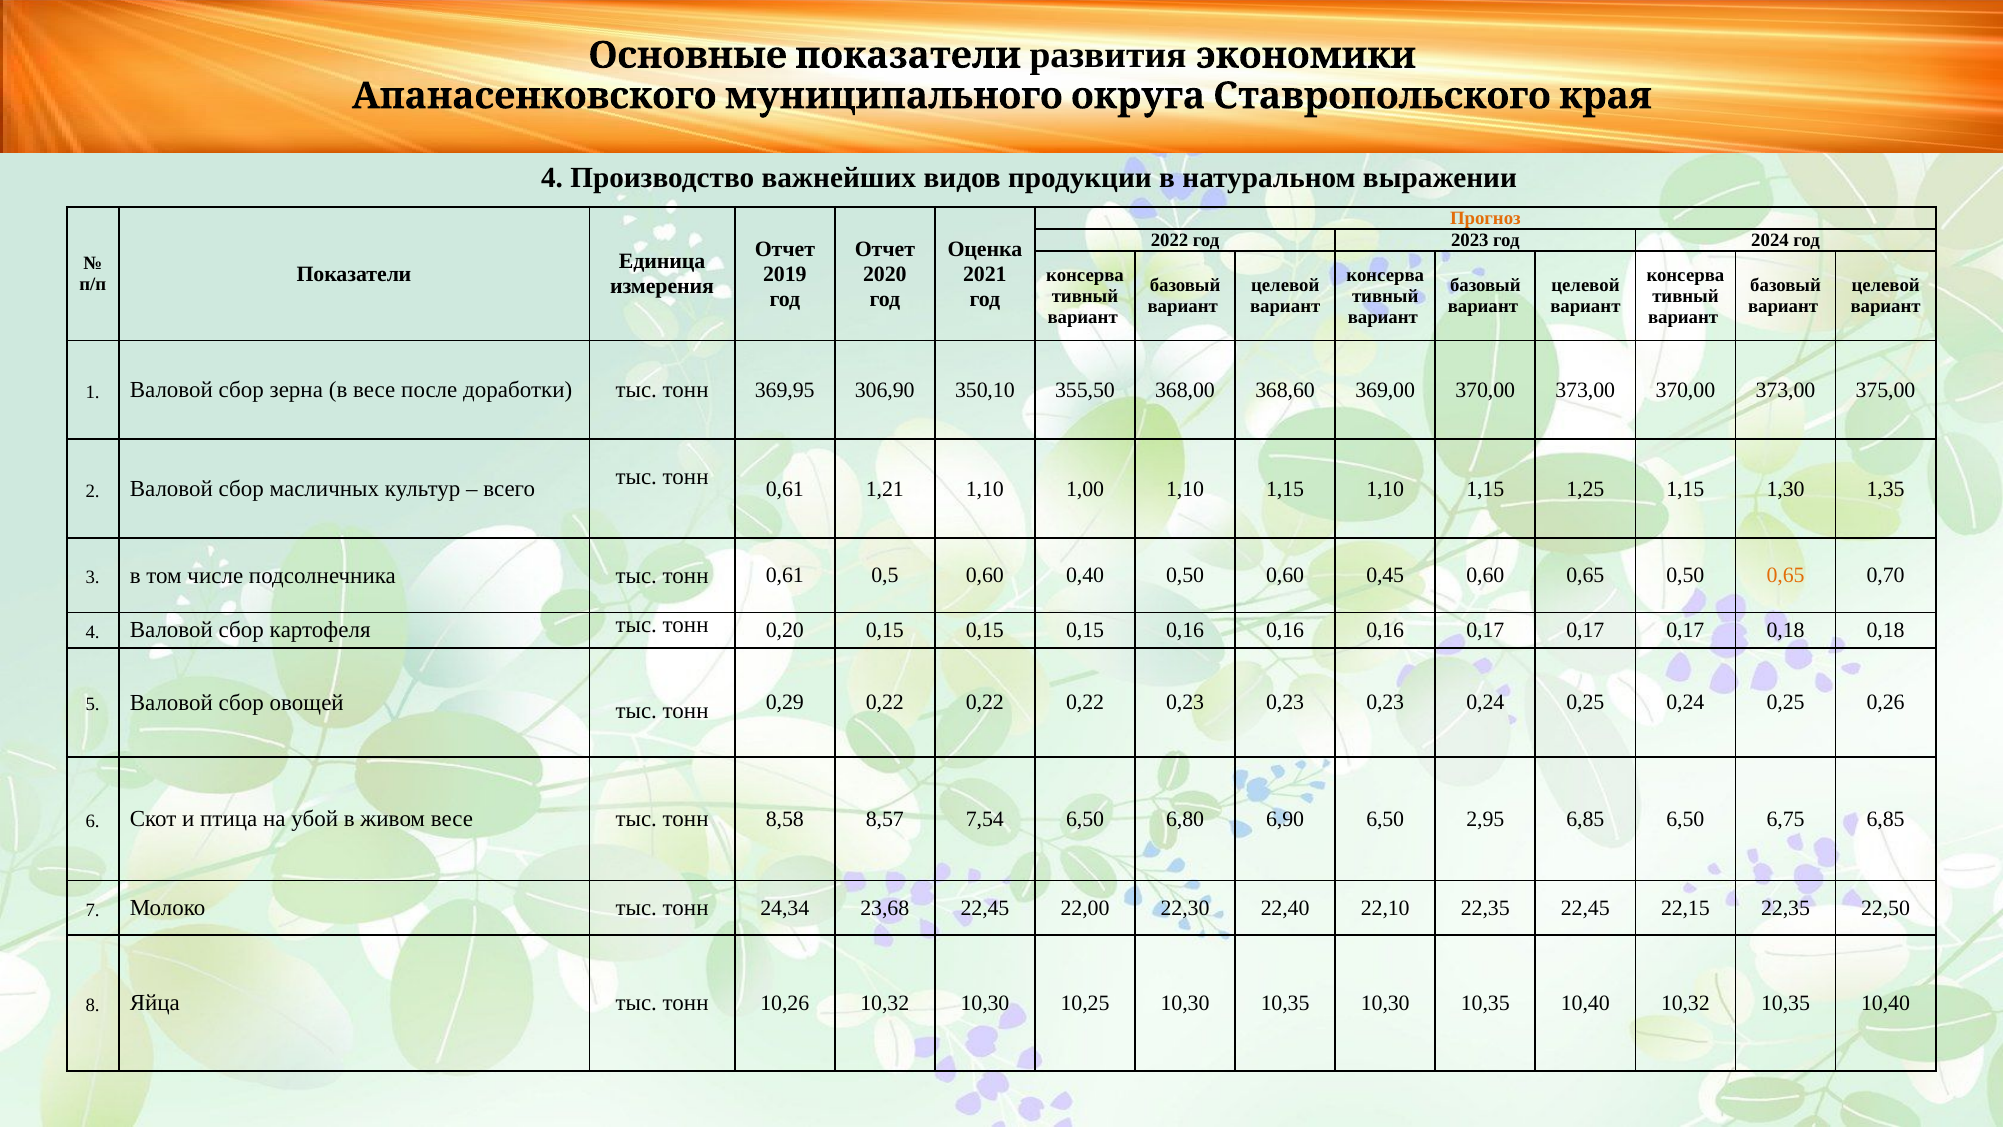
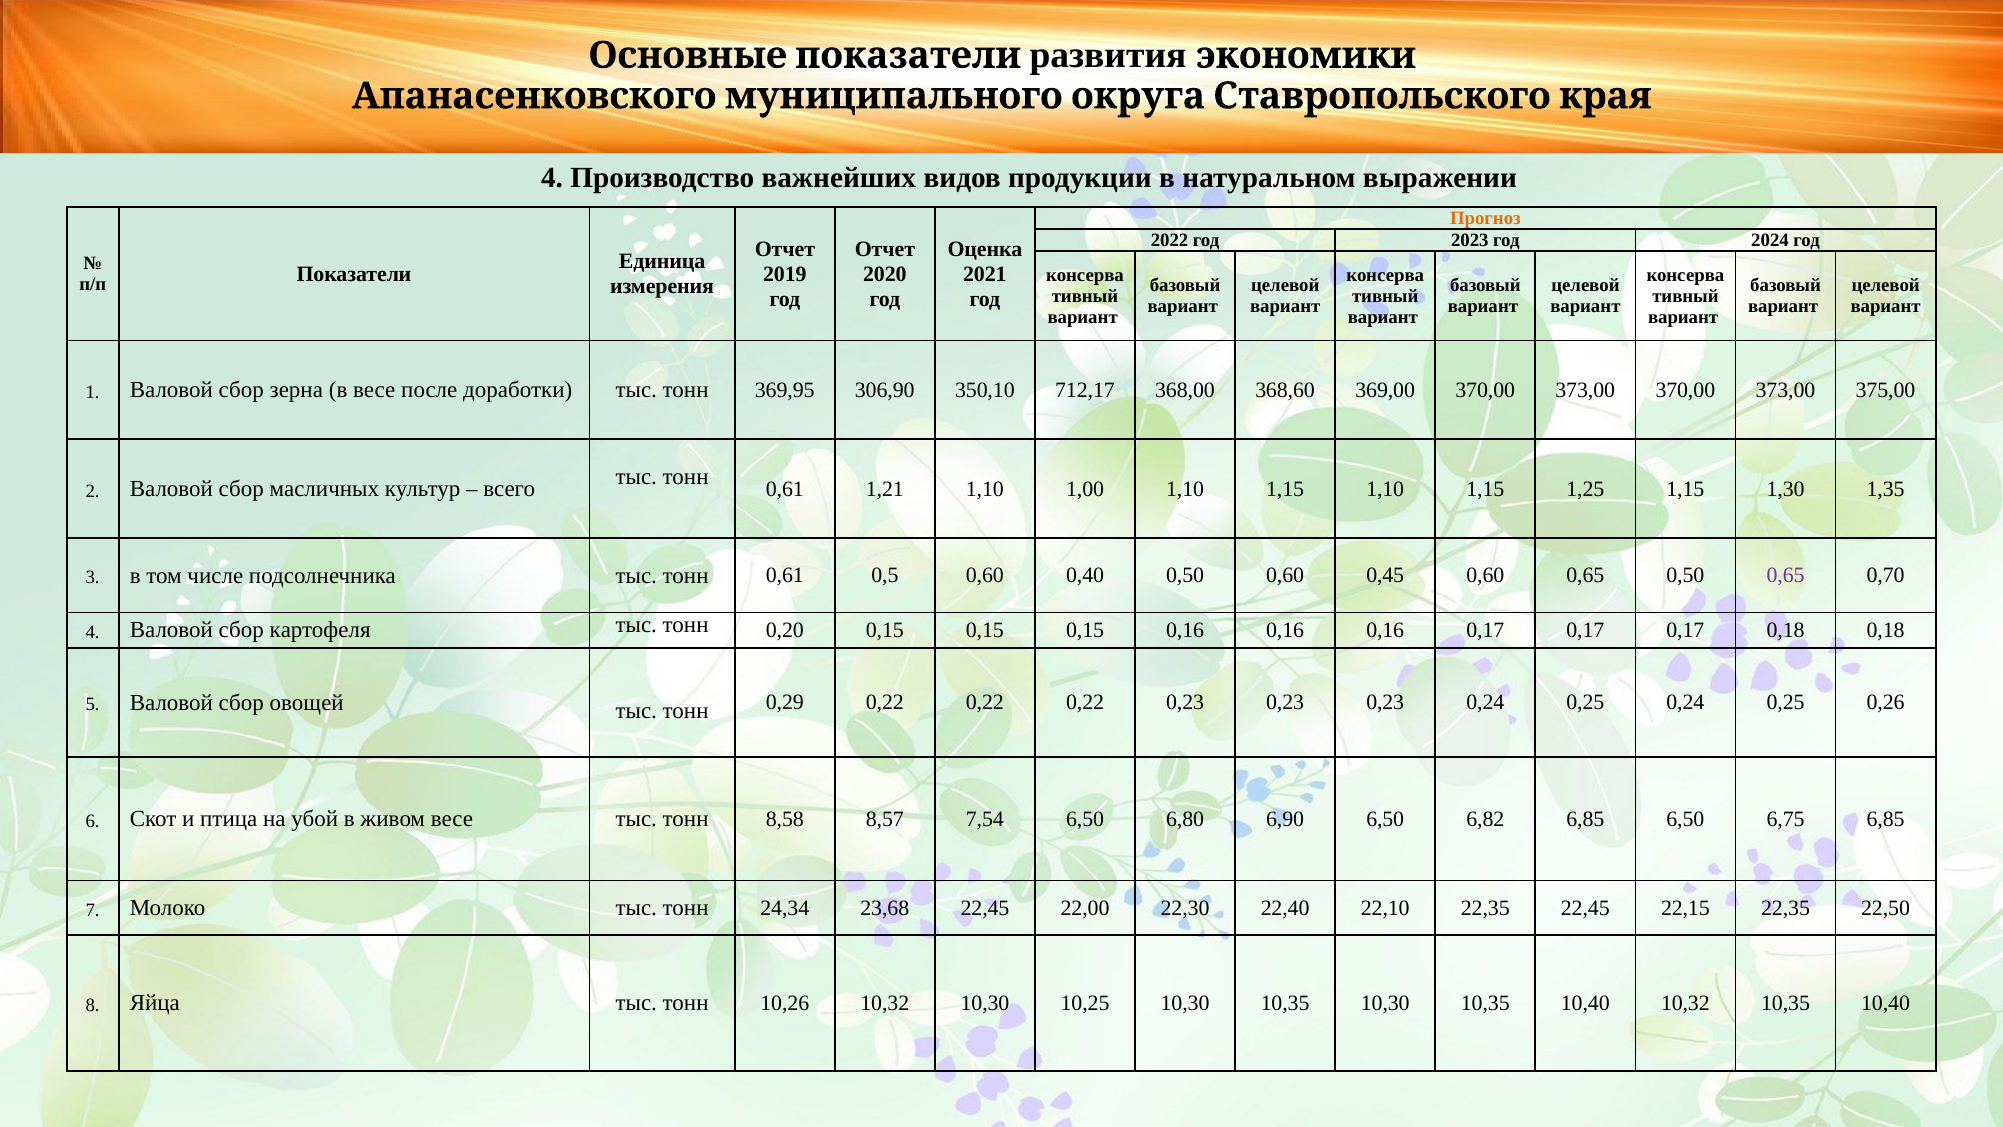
355,50: 355,50 -> 712,17 (1085, 390)
0,65 colour: orange -> purple (1786, 575)
2,95: 2,95 -> 6,82 (1485, 819)
